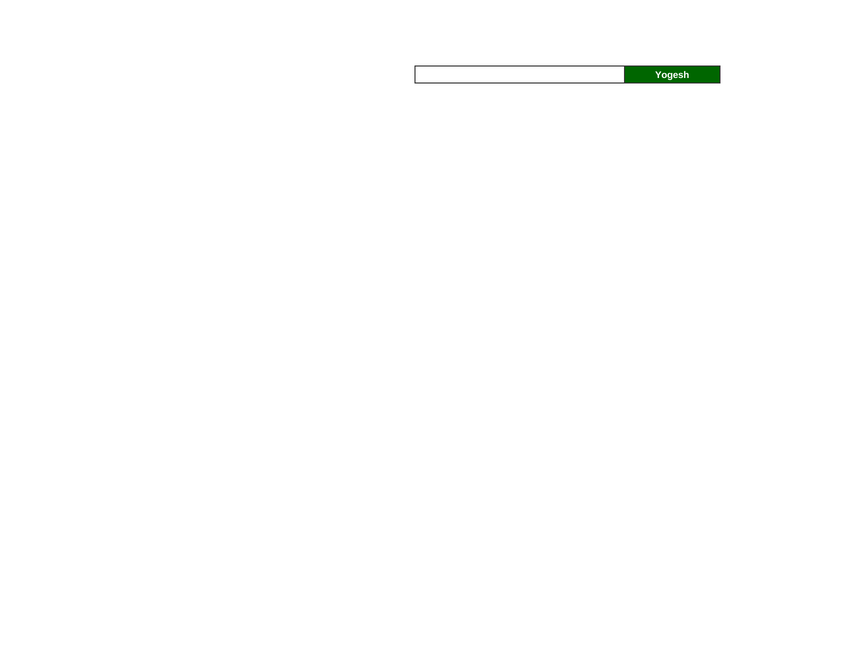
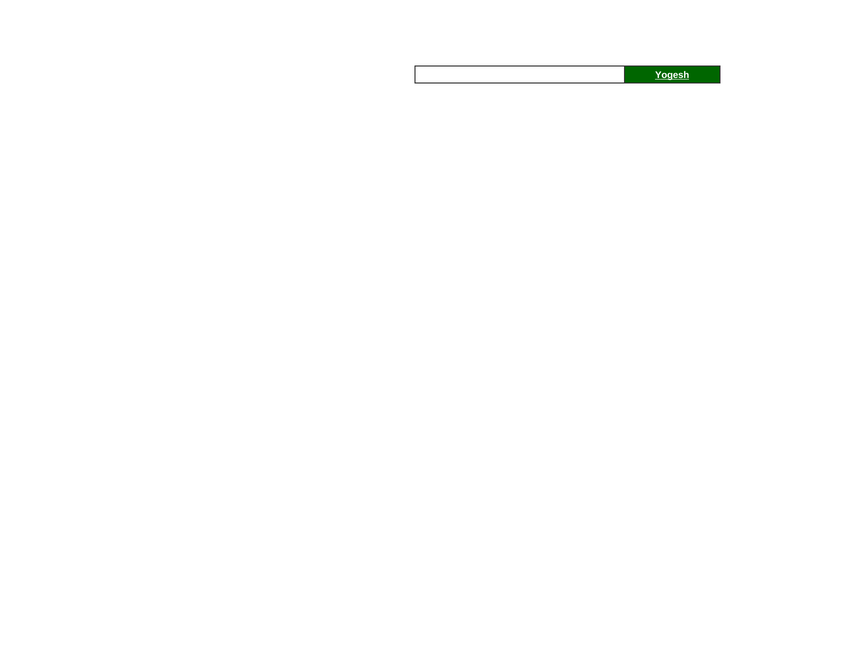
Yogesh underline: none -> present (672, 75)
